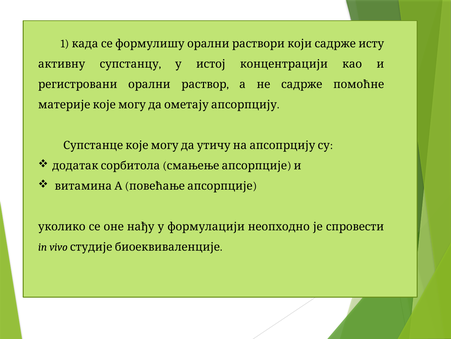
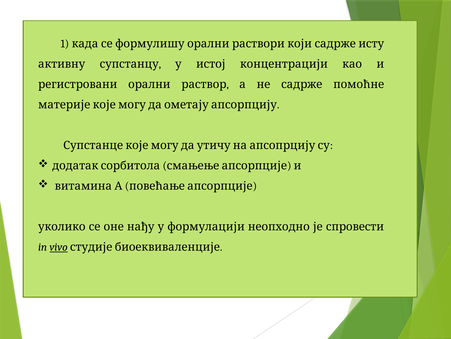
vivo underline: none -> present (59, 247)
